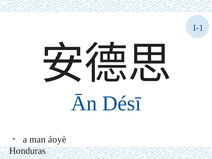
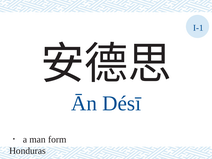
áoyè: áoyè -> form (57, 139)
